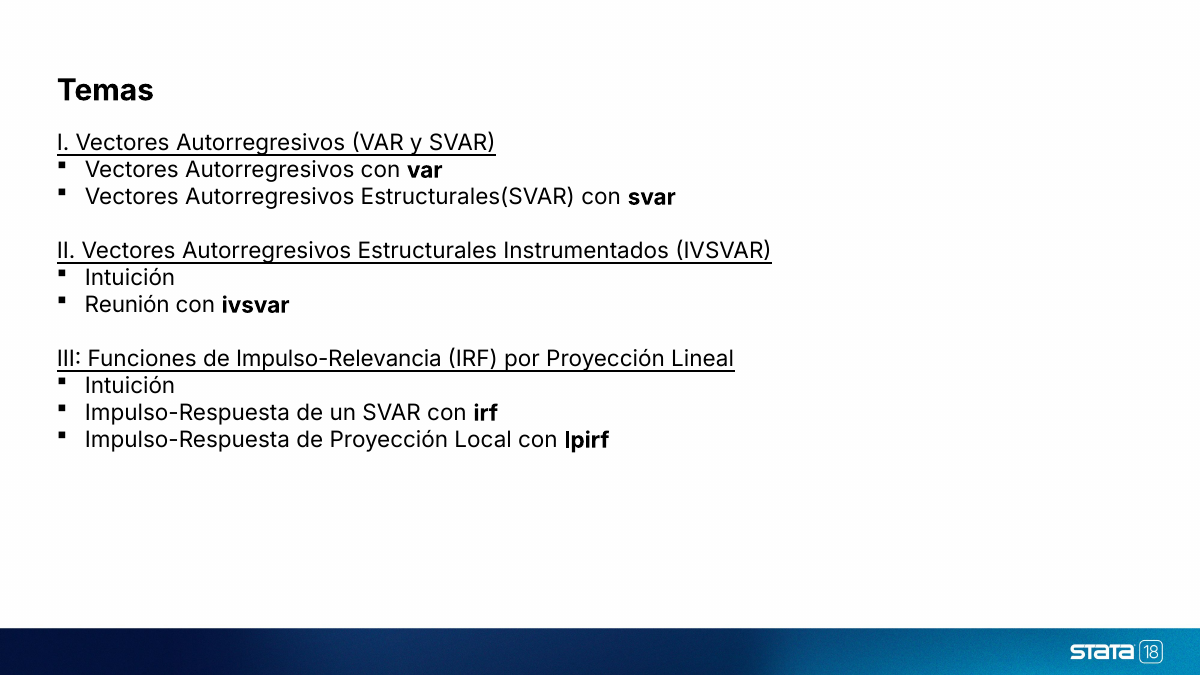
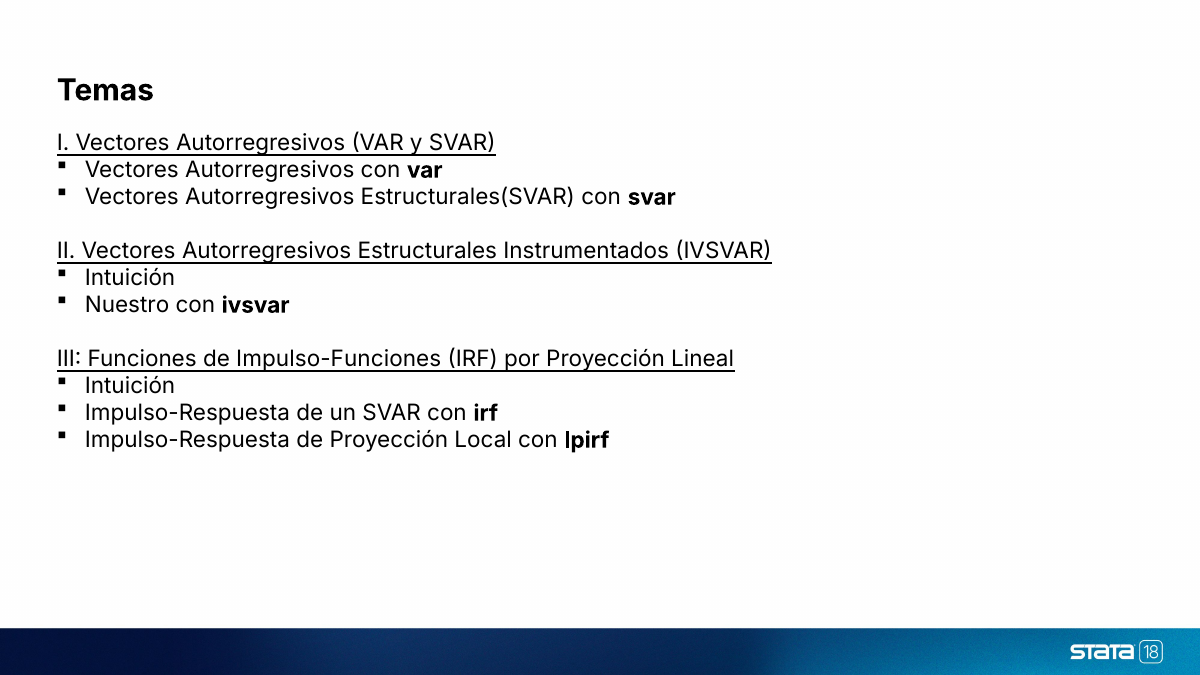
Reunión: Reunión -> Nuestro (127, 305)
Impulso-Relevancia: Impulso-Relevancia -> Impulso-Funciones (339, 359)
